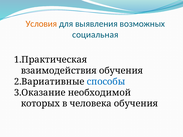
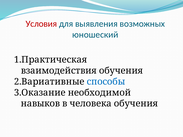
Условия colour: orange -> red (41, 24)
социальная: социальная -> юношеский (95, 35)
которых: которых -> навыков (40, 104)
